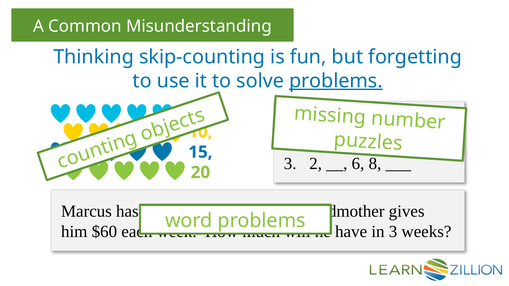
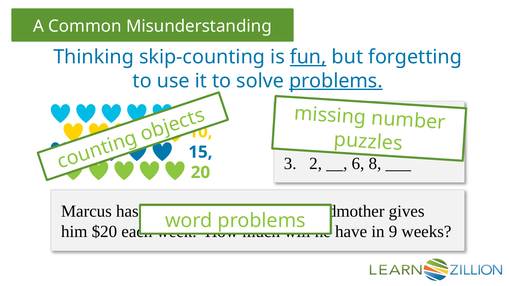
fun underline: none -> present (308, 57)
$60: $60 -> $20 (104, 232)
in 3: 3 -> 9 (393, 232)
